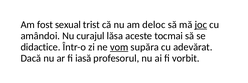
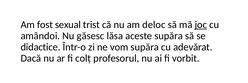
curajul: curajul -> găsesc (91, 36)
aceste tocmai: tocmai -> supăra (169, 36)
vom underline: present -> none (119, 47)
iasă: iasă -> colț (83, 58)
